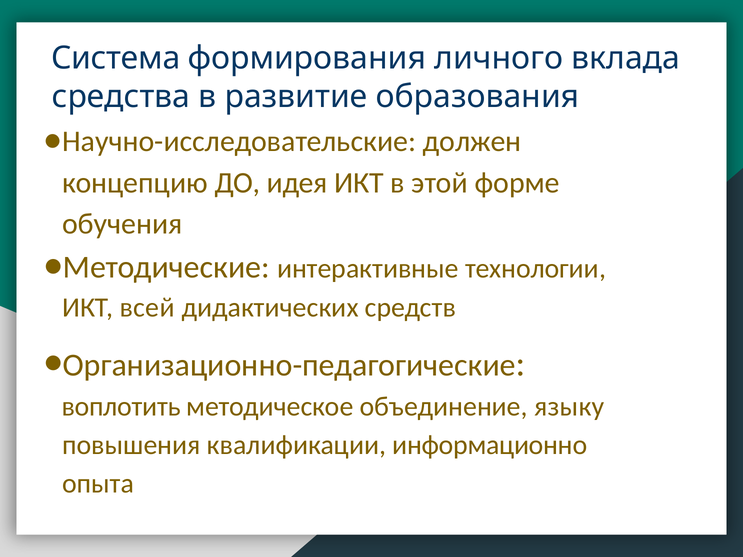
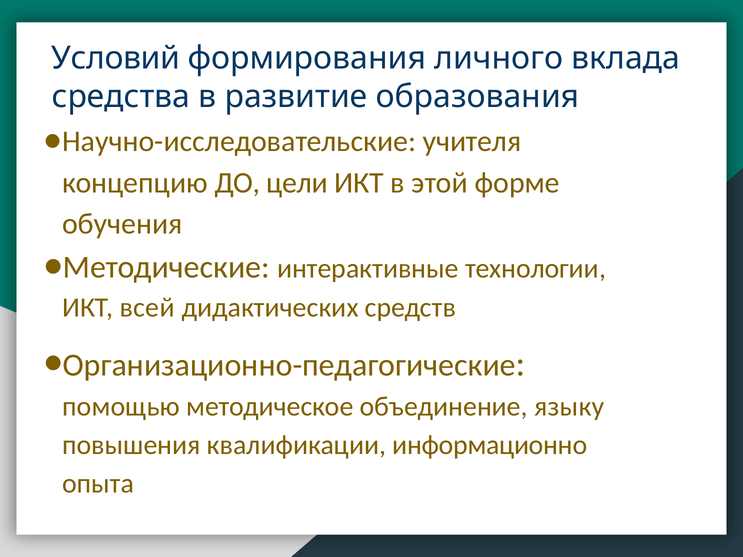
Система: Система -> Условий (116, 58)
должен: должен -> учителя (472, 142)
идея: идея -> цели (297, 183)
воплотить: воплотить -> помощью (121, 407)
